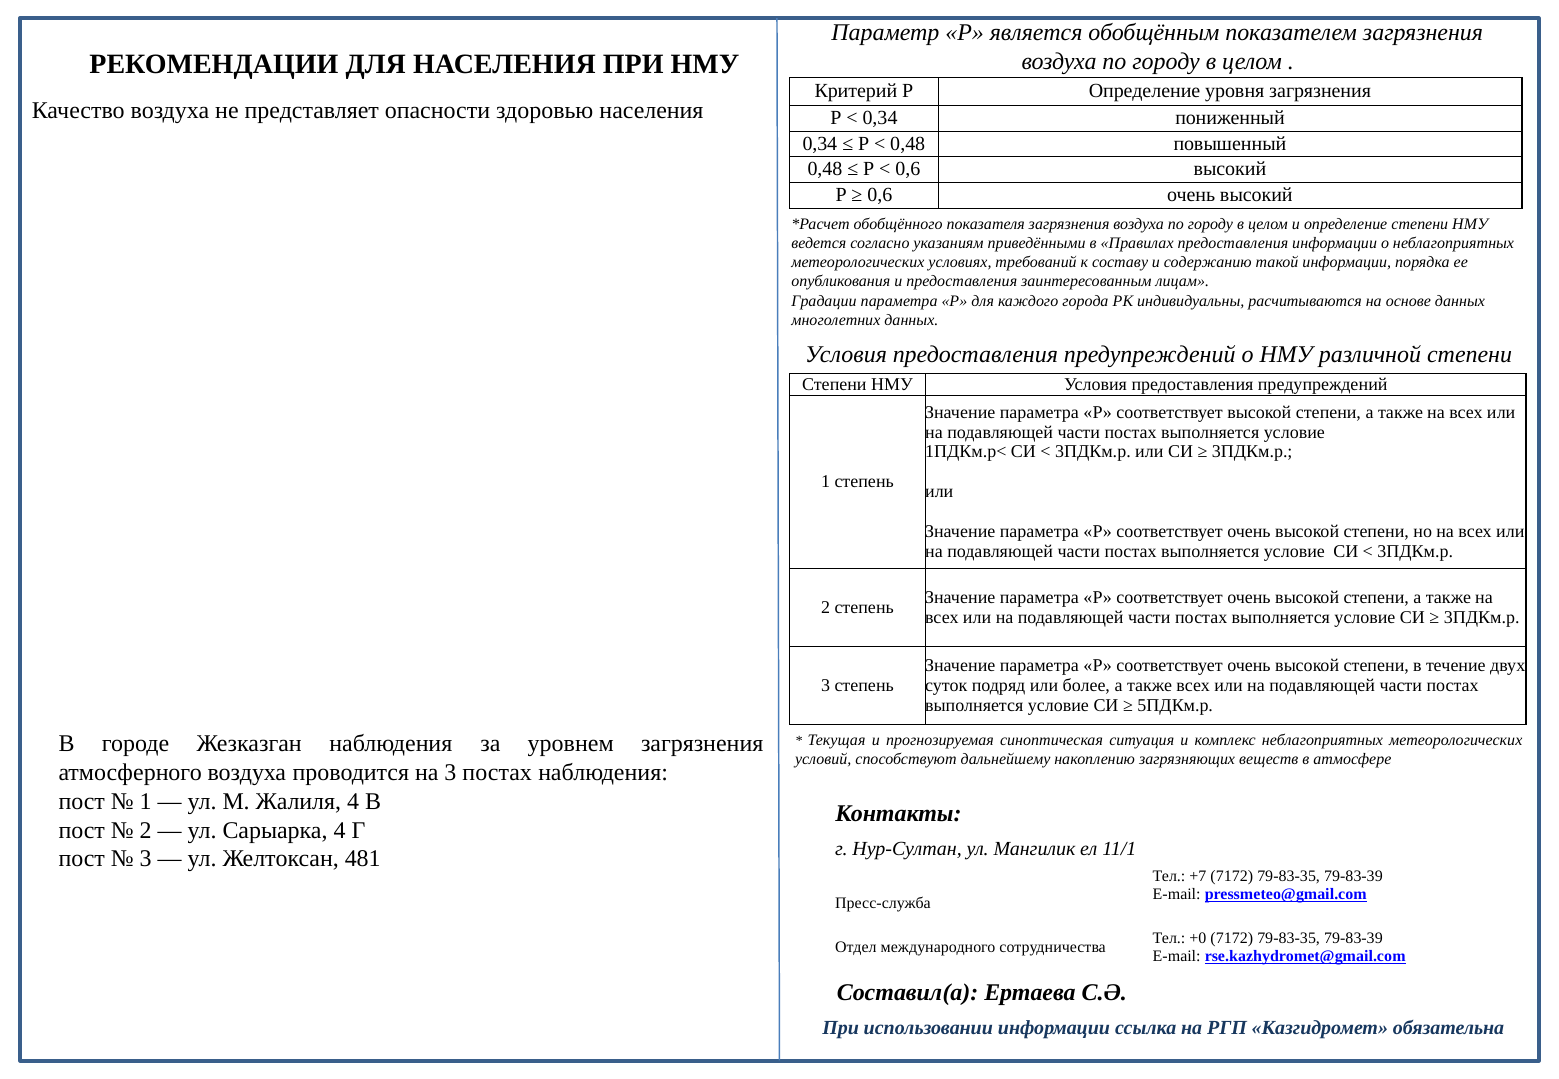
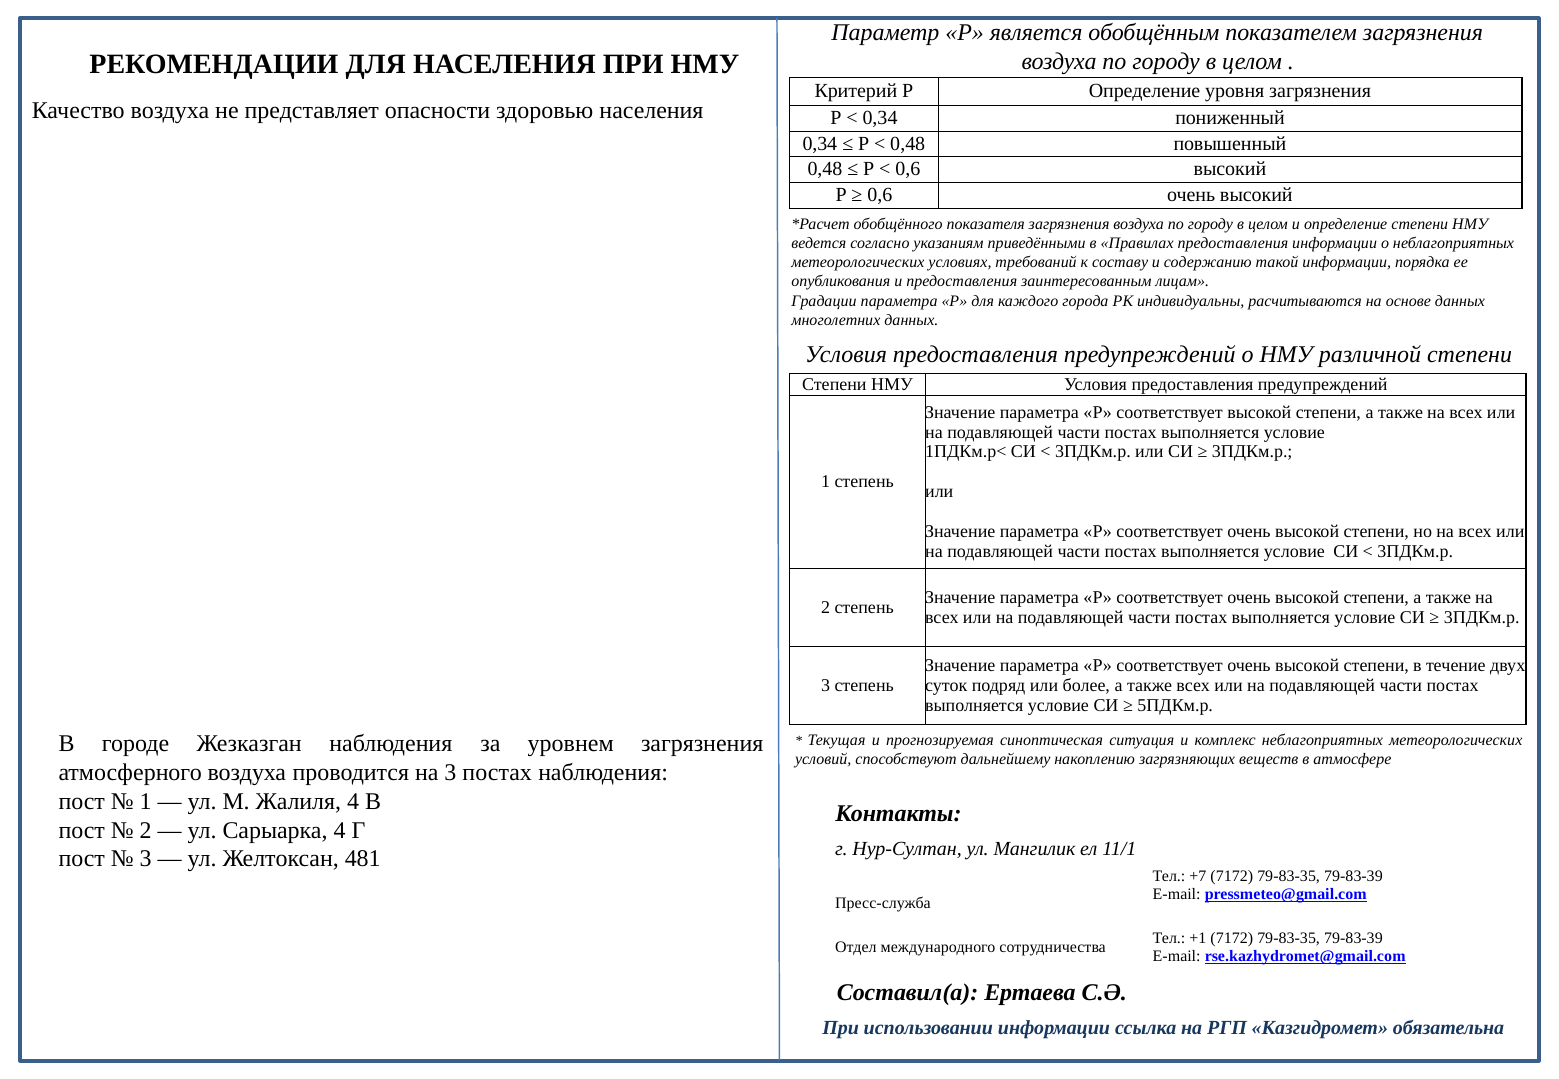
+0: +0 -> +1 (1198, 939)
